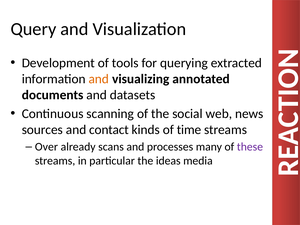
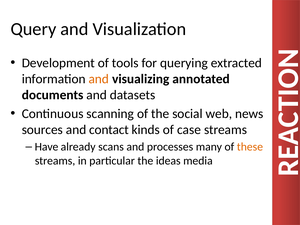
time: time -> case (189, 130)
Over: Over -> Have (47, 147)
these colour: purple -> orange (250, 147)
